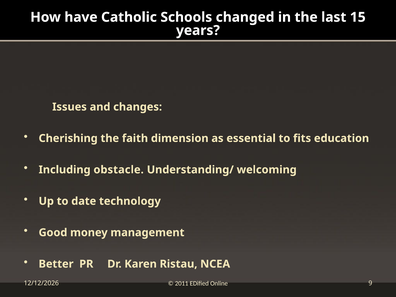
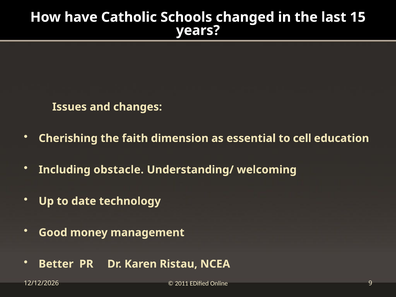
fits: fits -> cell (302, 138)
